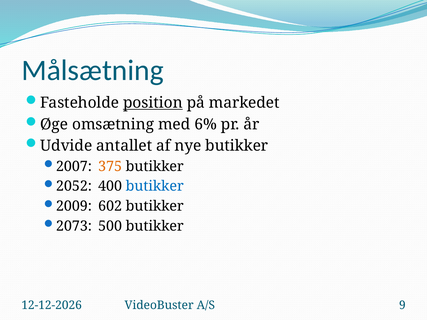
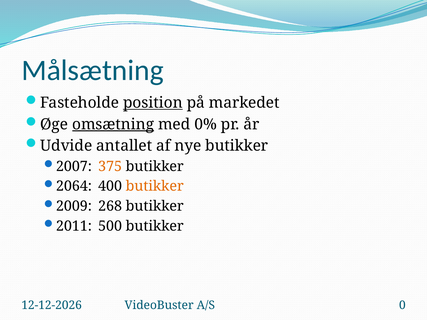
omsætning underline: none -> present (113, 124)
6%: 6% -> 0% (206, 124)
2052: 2052 -> 2064 (74, 186)
butikker colour: blue -> orange (155, 186)
602: 602 -> 268 (110, 206)
2073: 2073 -> 2011 (74, 226)
9: 9 -> 0 (402, 306)
